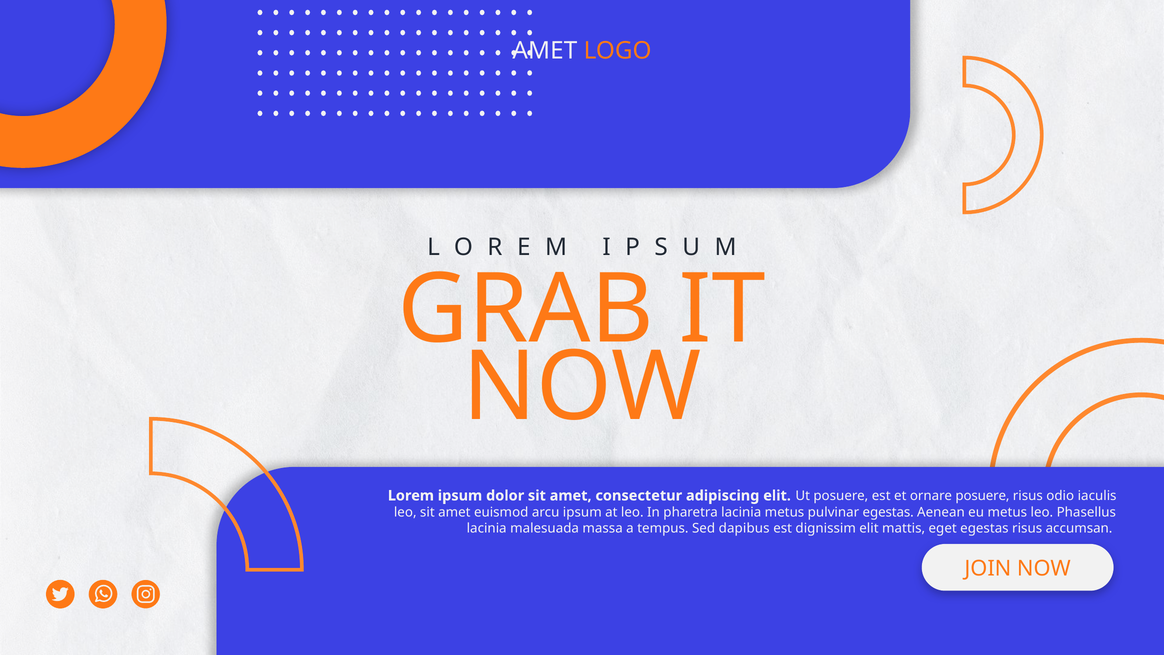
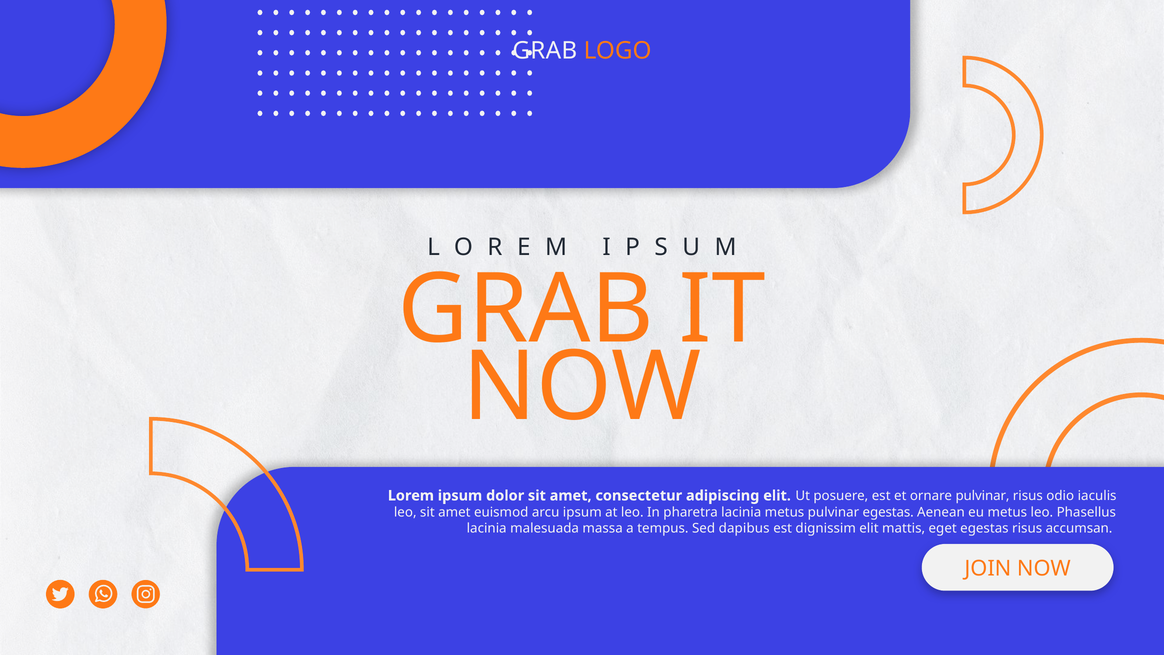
AMET: AMET -> GRAB (545, 51)
ornare posuere: posuere -> pulvinar (983, 496)
